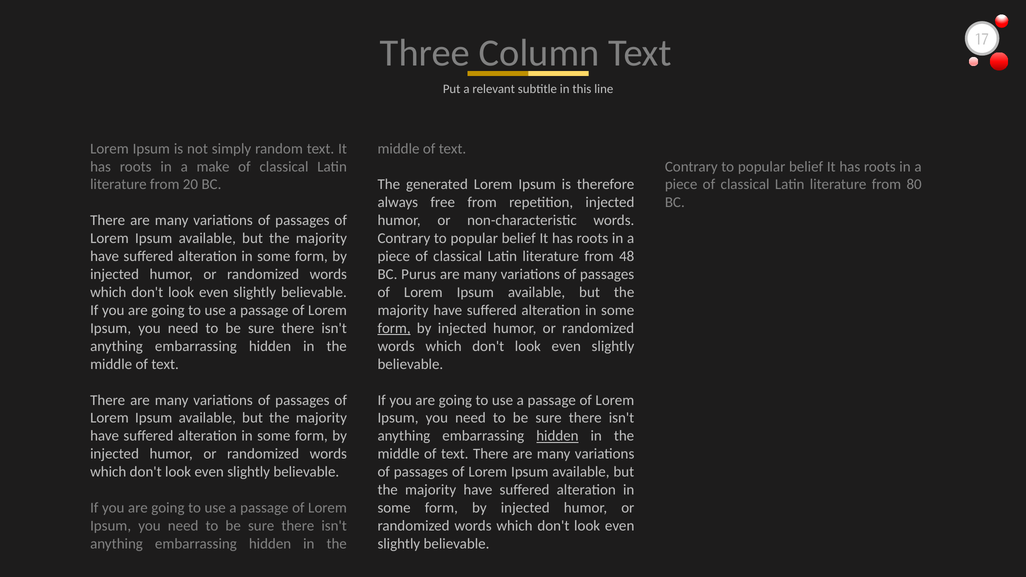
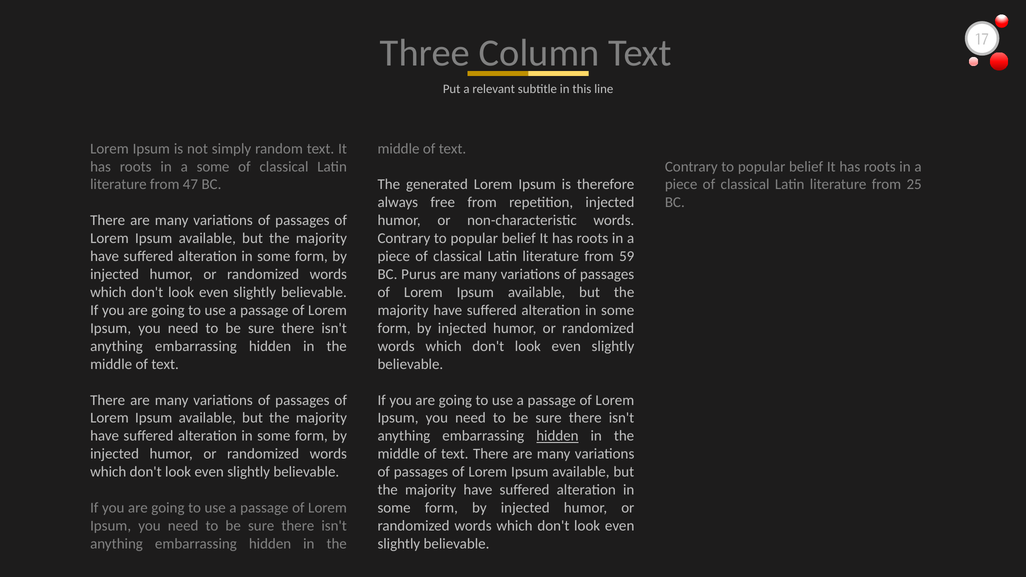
a make: make -> some (213, 167)
20: 20 -> 47 (190, 185)
80: 80 -> 25 (914, 185)
48: 48 -> 59 (627, 256)
form underline: present -> none (394, 328)
